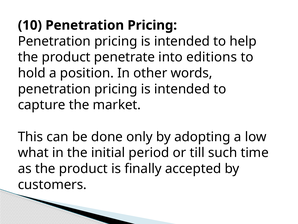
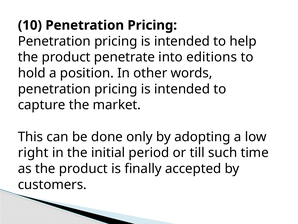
what: what -> right (33, 152)
